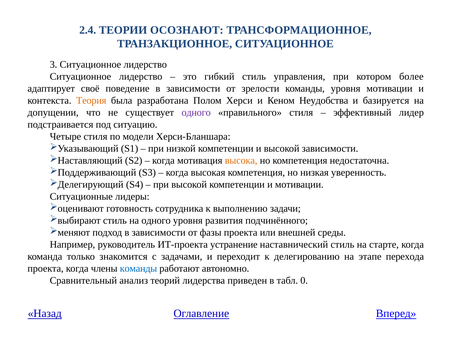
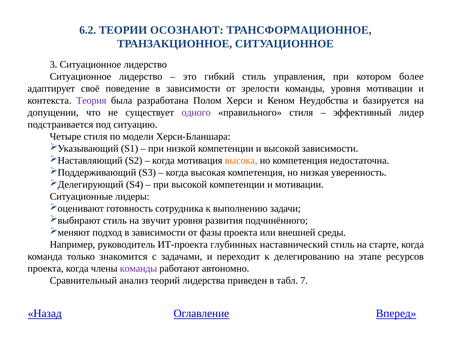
2.4: 2.4 -> 6.2 (88, 30)
Теория colour: orange -> purple (91, 100)
на одного: одного -> звучит (156, 221)
устранение: устранение -> глубинных (234, 245)
перехода: перехода -> ресурсов (405, 257)
команды colour: blue -> purple (138, 269)
0: 0 -> 7 (304, 281)
